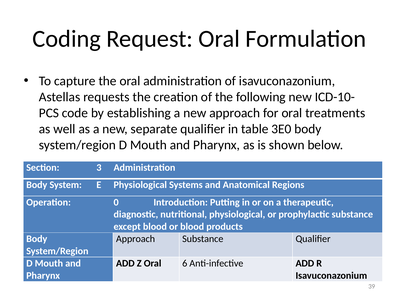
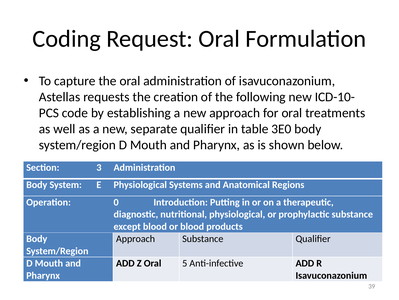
6: 6 -> 5 (185, 263)
